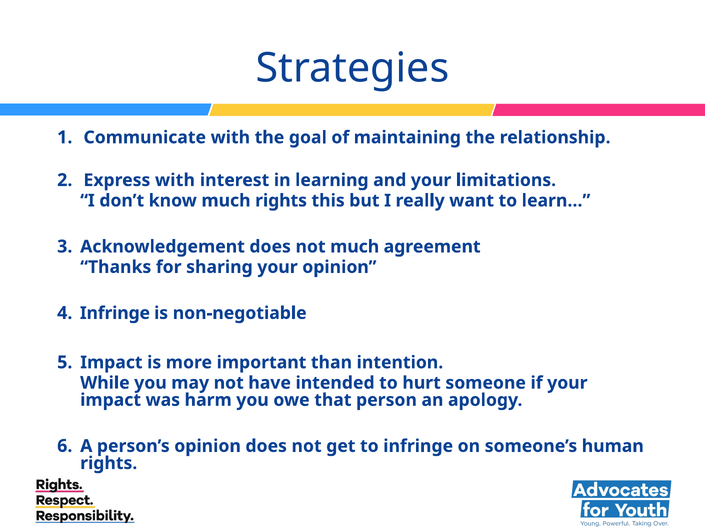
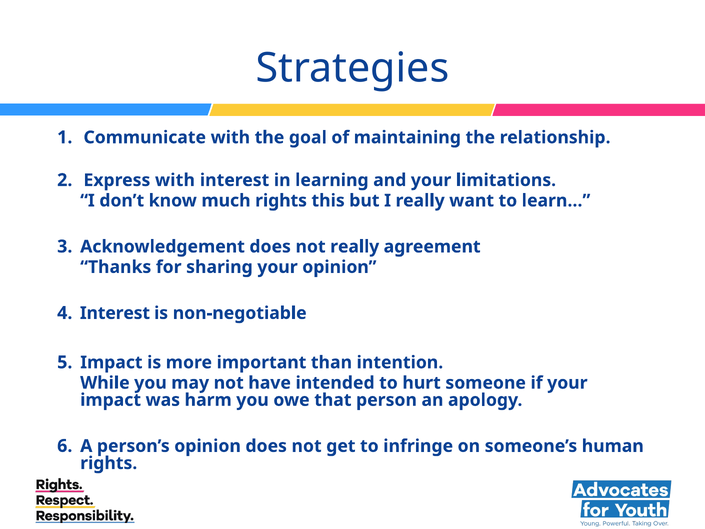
not much: much -> really (355, 247)
Infringe: Infringe -> Interest (115, 313)
